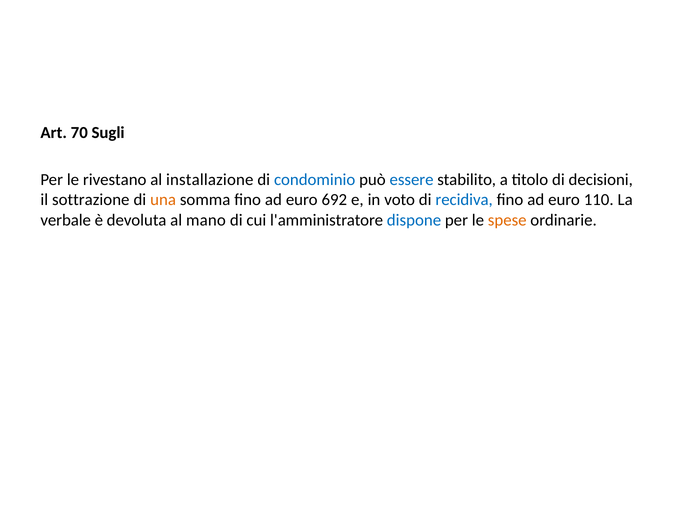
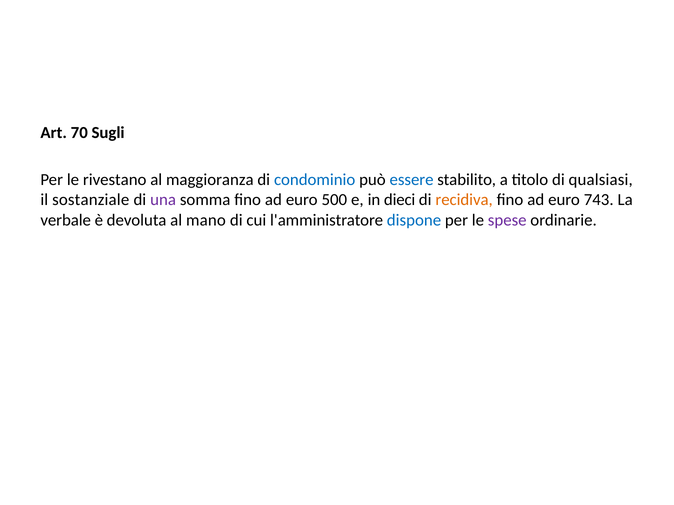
installazione: installazione -> maggioranza (210, 180)
decisioni: decisioni -> qualsiasi (601, 180)
sottrazione: sottrazione -> sostanziale (91, 200)
una colour: orange -> purple (163, 200)
692: 692 -> 500 (334, 200)
voto: voto -> dieci (400, 200)
recidiva colour: blue -> orange (464, 200)
110: 110 -> 743 (599, 200)
spese colour: orange -> purple (507, 220)
